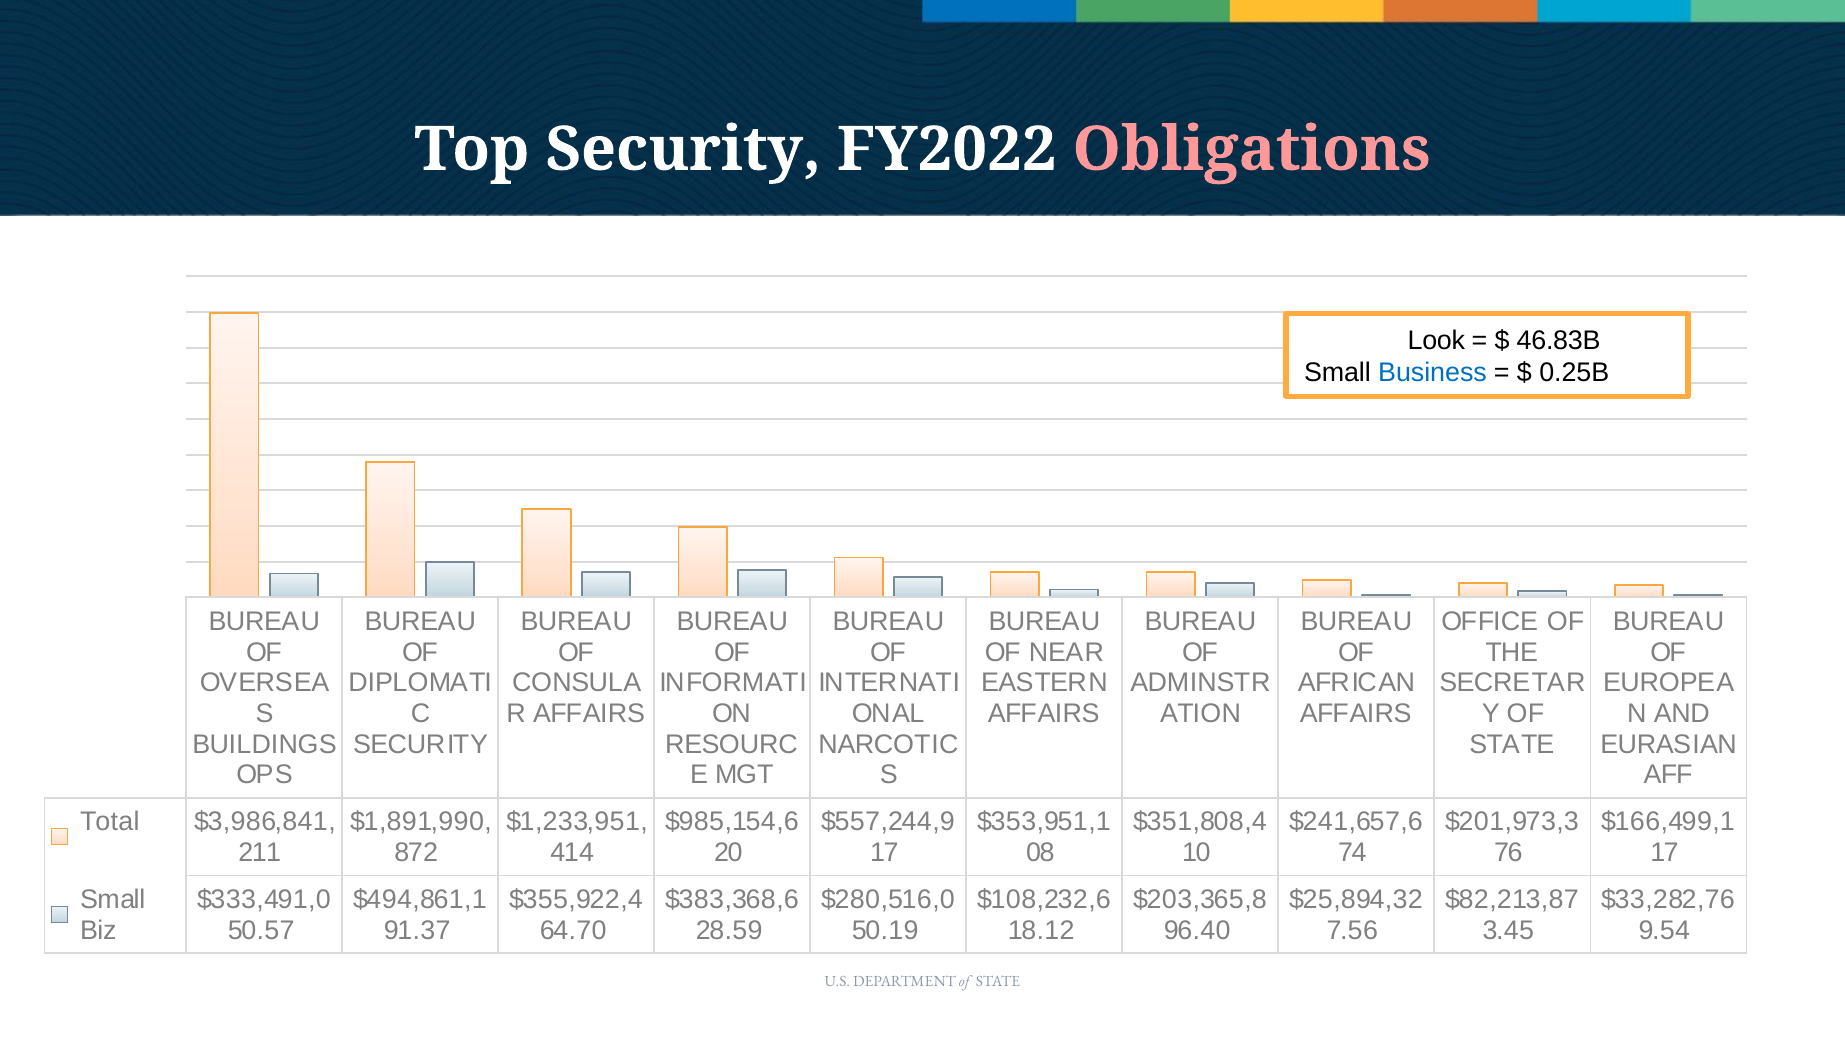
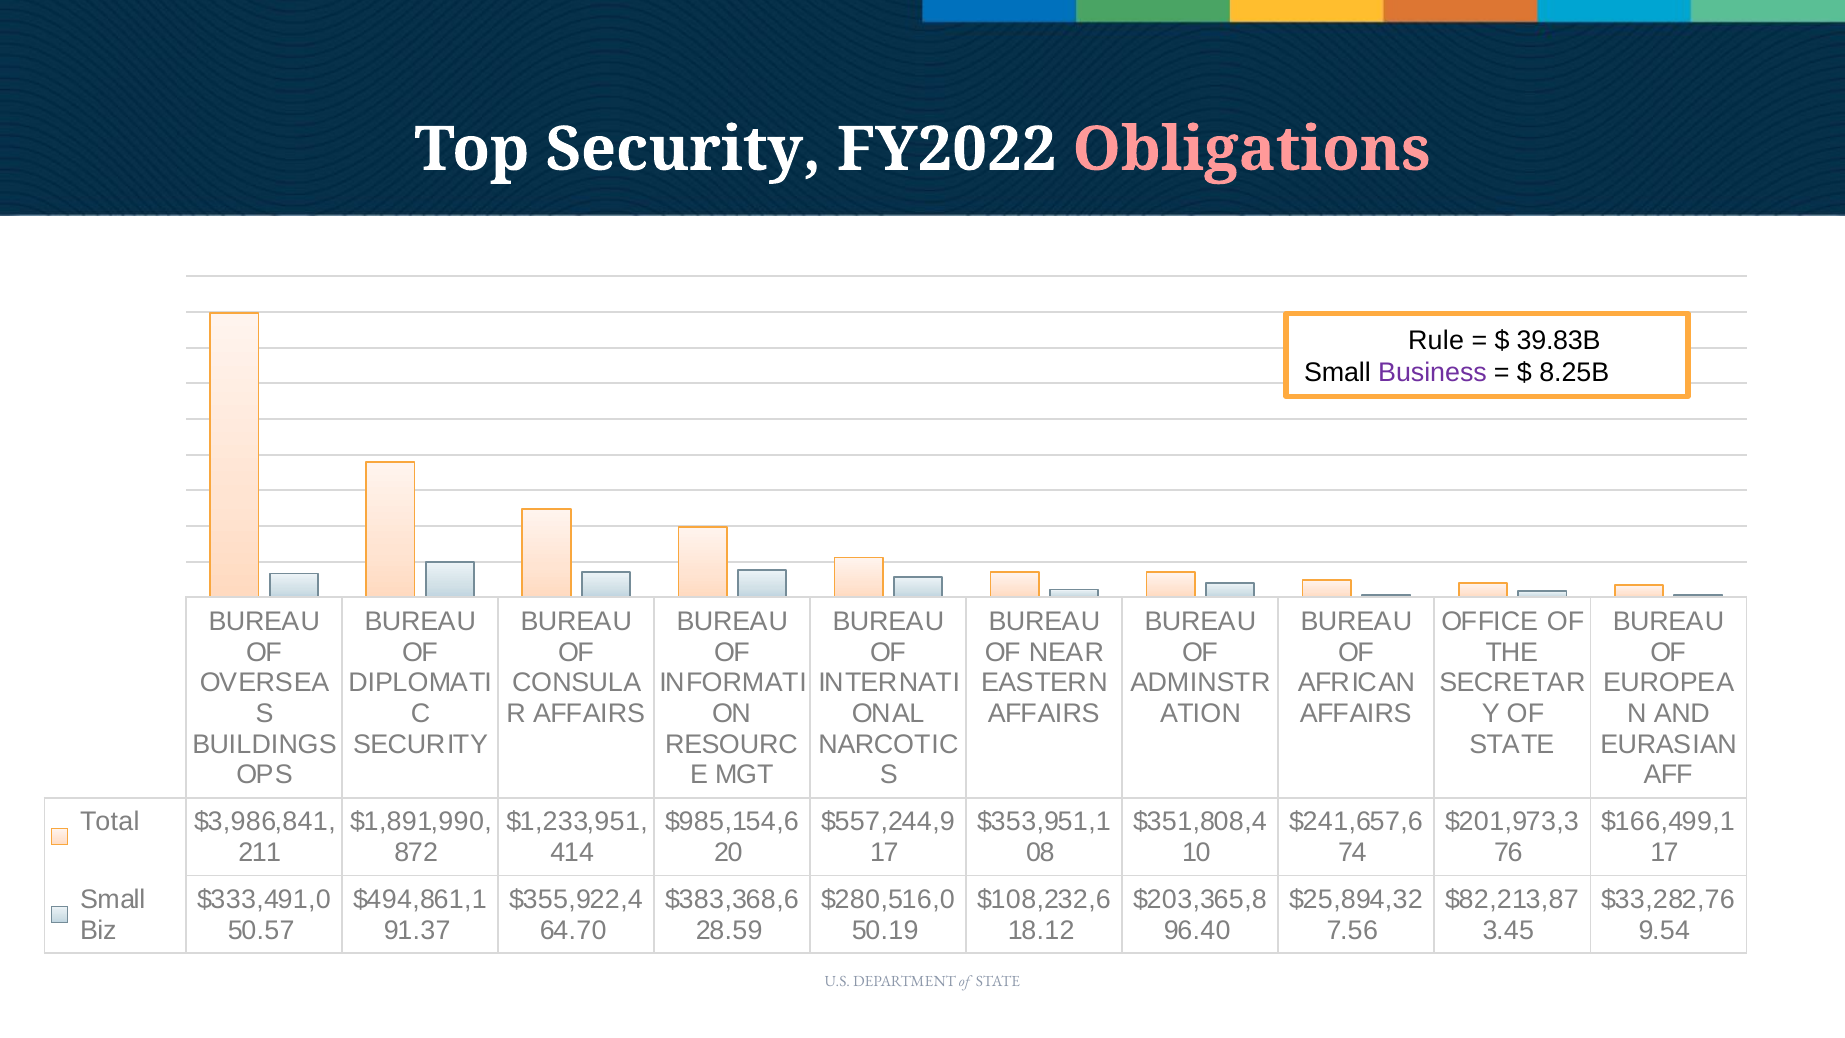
Look: Look -> Rule (1436, 341)
46.83B: 46.83B -> 39.83B (1559, 341)
Business colour: blue -> purple (1432, 373)
0.25B: 0.25B -> 8.25B (1574, 373)
